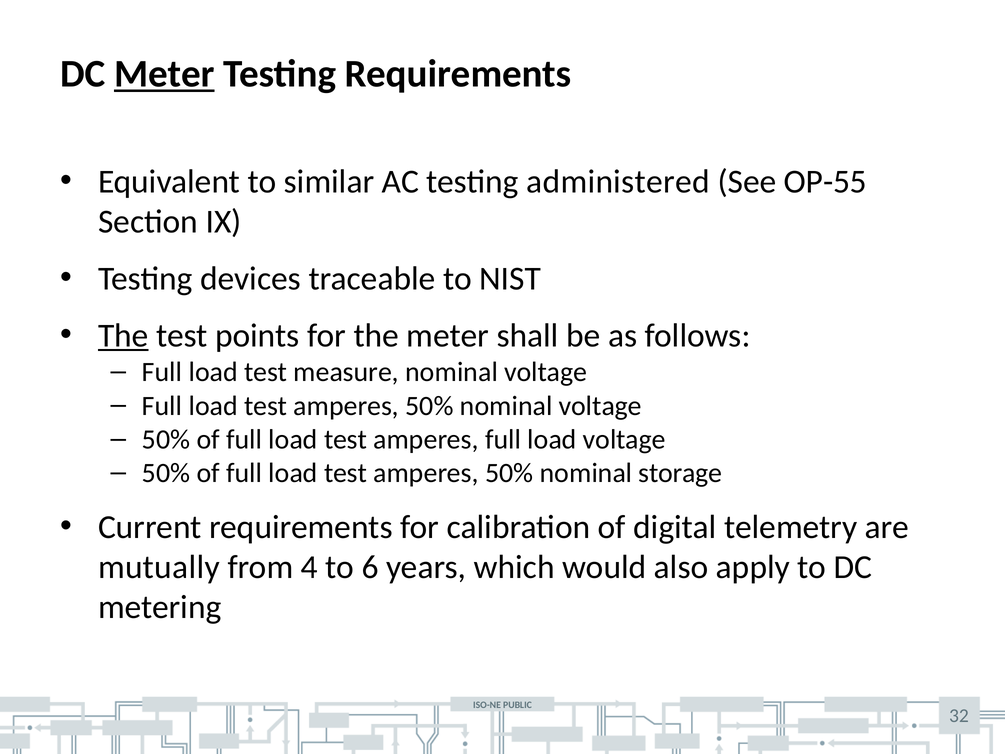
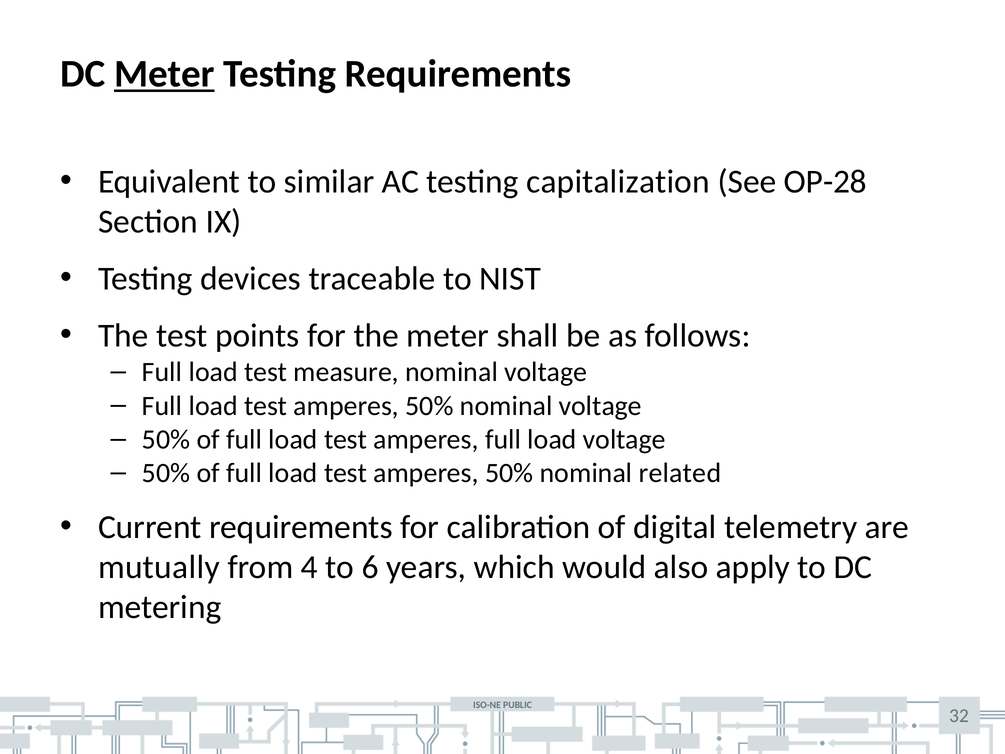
administered: administered -> capitalization (618, 182)
OP-55: OP-55 -> OP-28 (825, 182)
The underline: present -> none (123, 336)
storage: storage -> related (680, 473)
